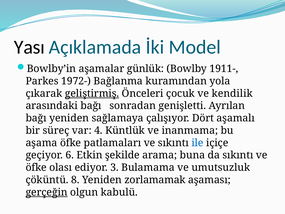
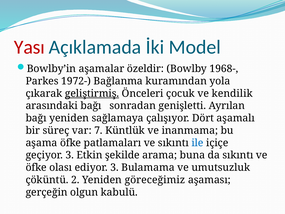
Yası colour: black -> red (29, 47)
günlük: günlük -> özeldir (145, 69)
1911-: 1911- -> 1968- (224, 69)
4: 4 -> 7 (98, 130)
geçiyor 6: 6 -> 3 (70, 155)
8: 8 -> 2 (75, 180)
zorlamamak: zorlamamak -> göreceğimiz (155, 180)
gerçeğin underline: present -> none (47, 192)
